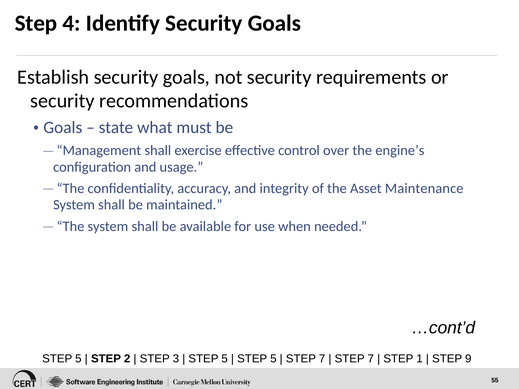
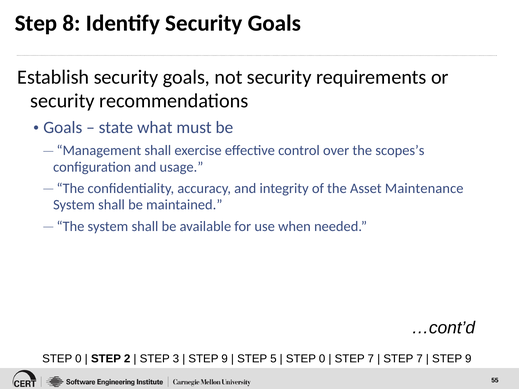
4: 4 -> 8 (72, 23)
engine’s: engine’s -> scopes’s (400, 151)
5: 5 -> 0 (78, 359)
5: 5 -> 9 (225, 359)
7: 7 -> 0 (322, 359)
1: 1 -> 7 (420, 359)
